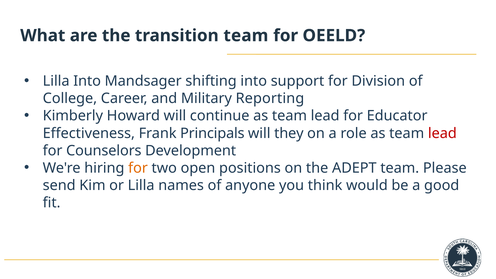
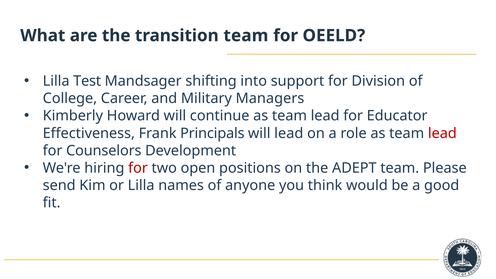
Lilla Into: Into -> Test (87, 81)
Reporting: Reporting -> Managers (270, 99)
will they: they -> lead (289, 133)
for colour: orange -> red (138, 168)
